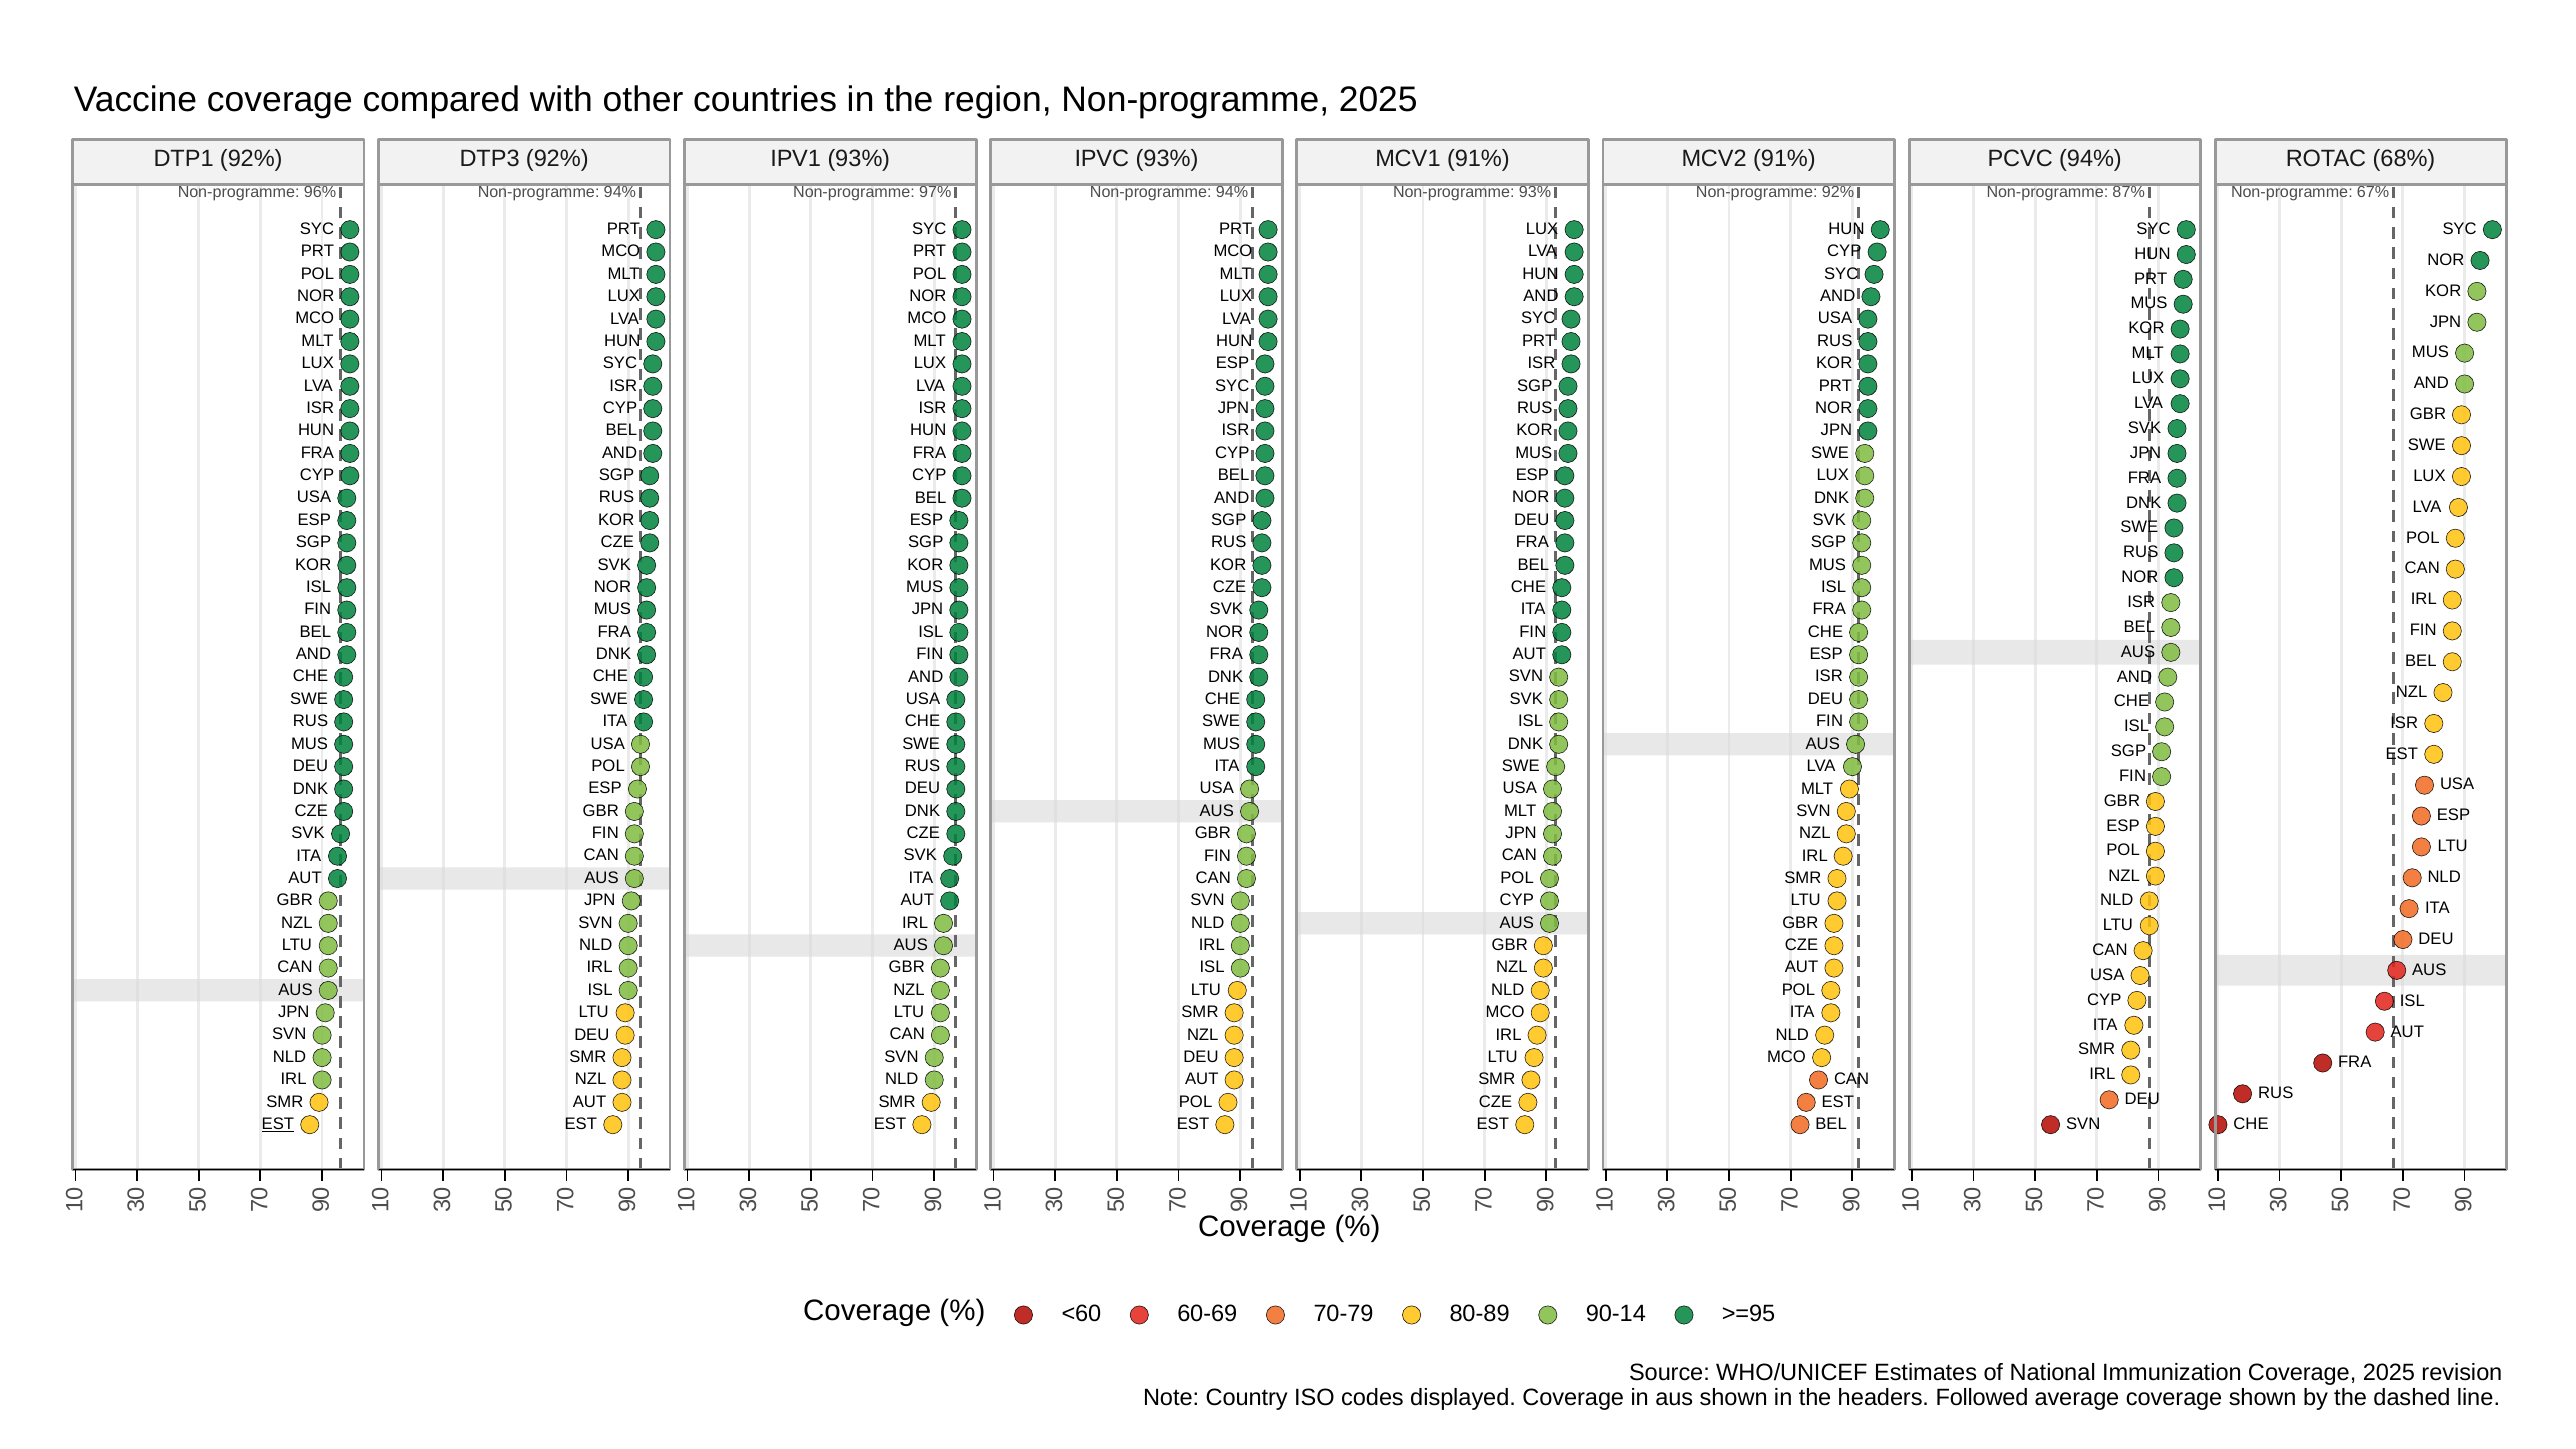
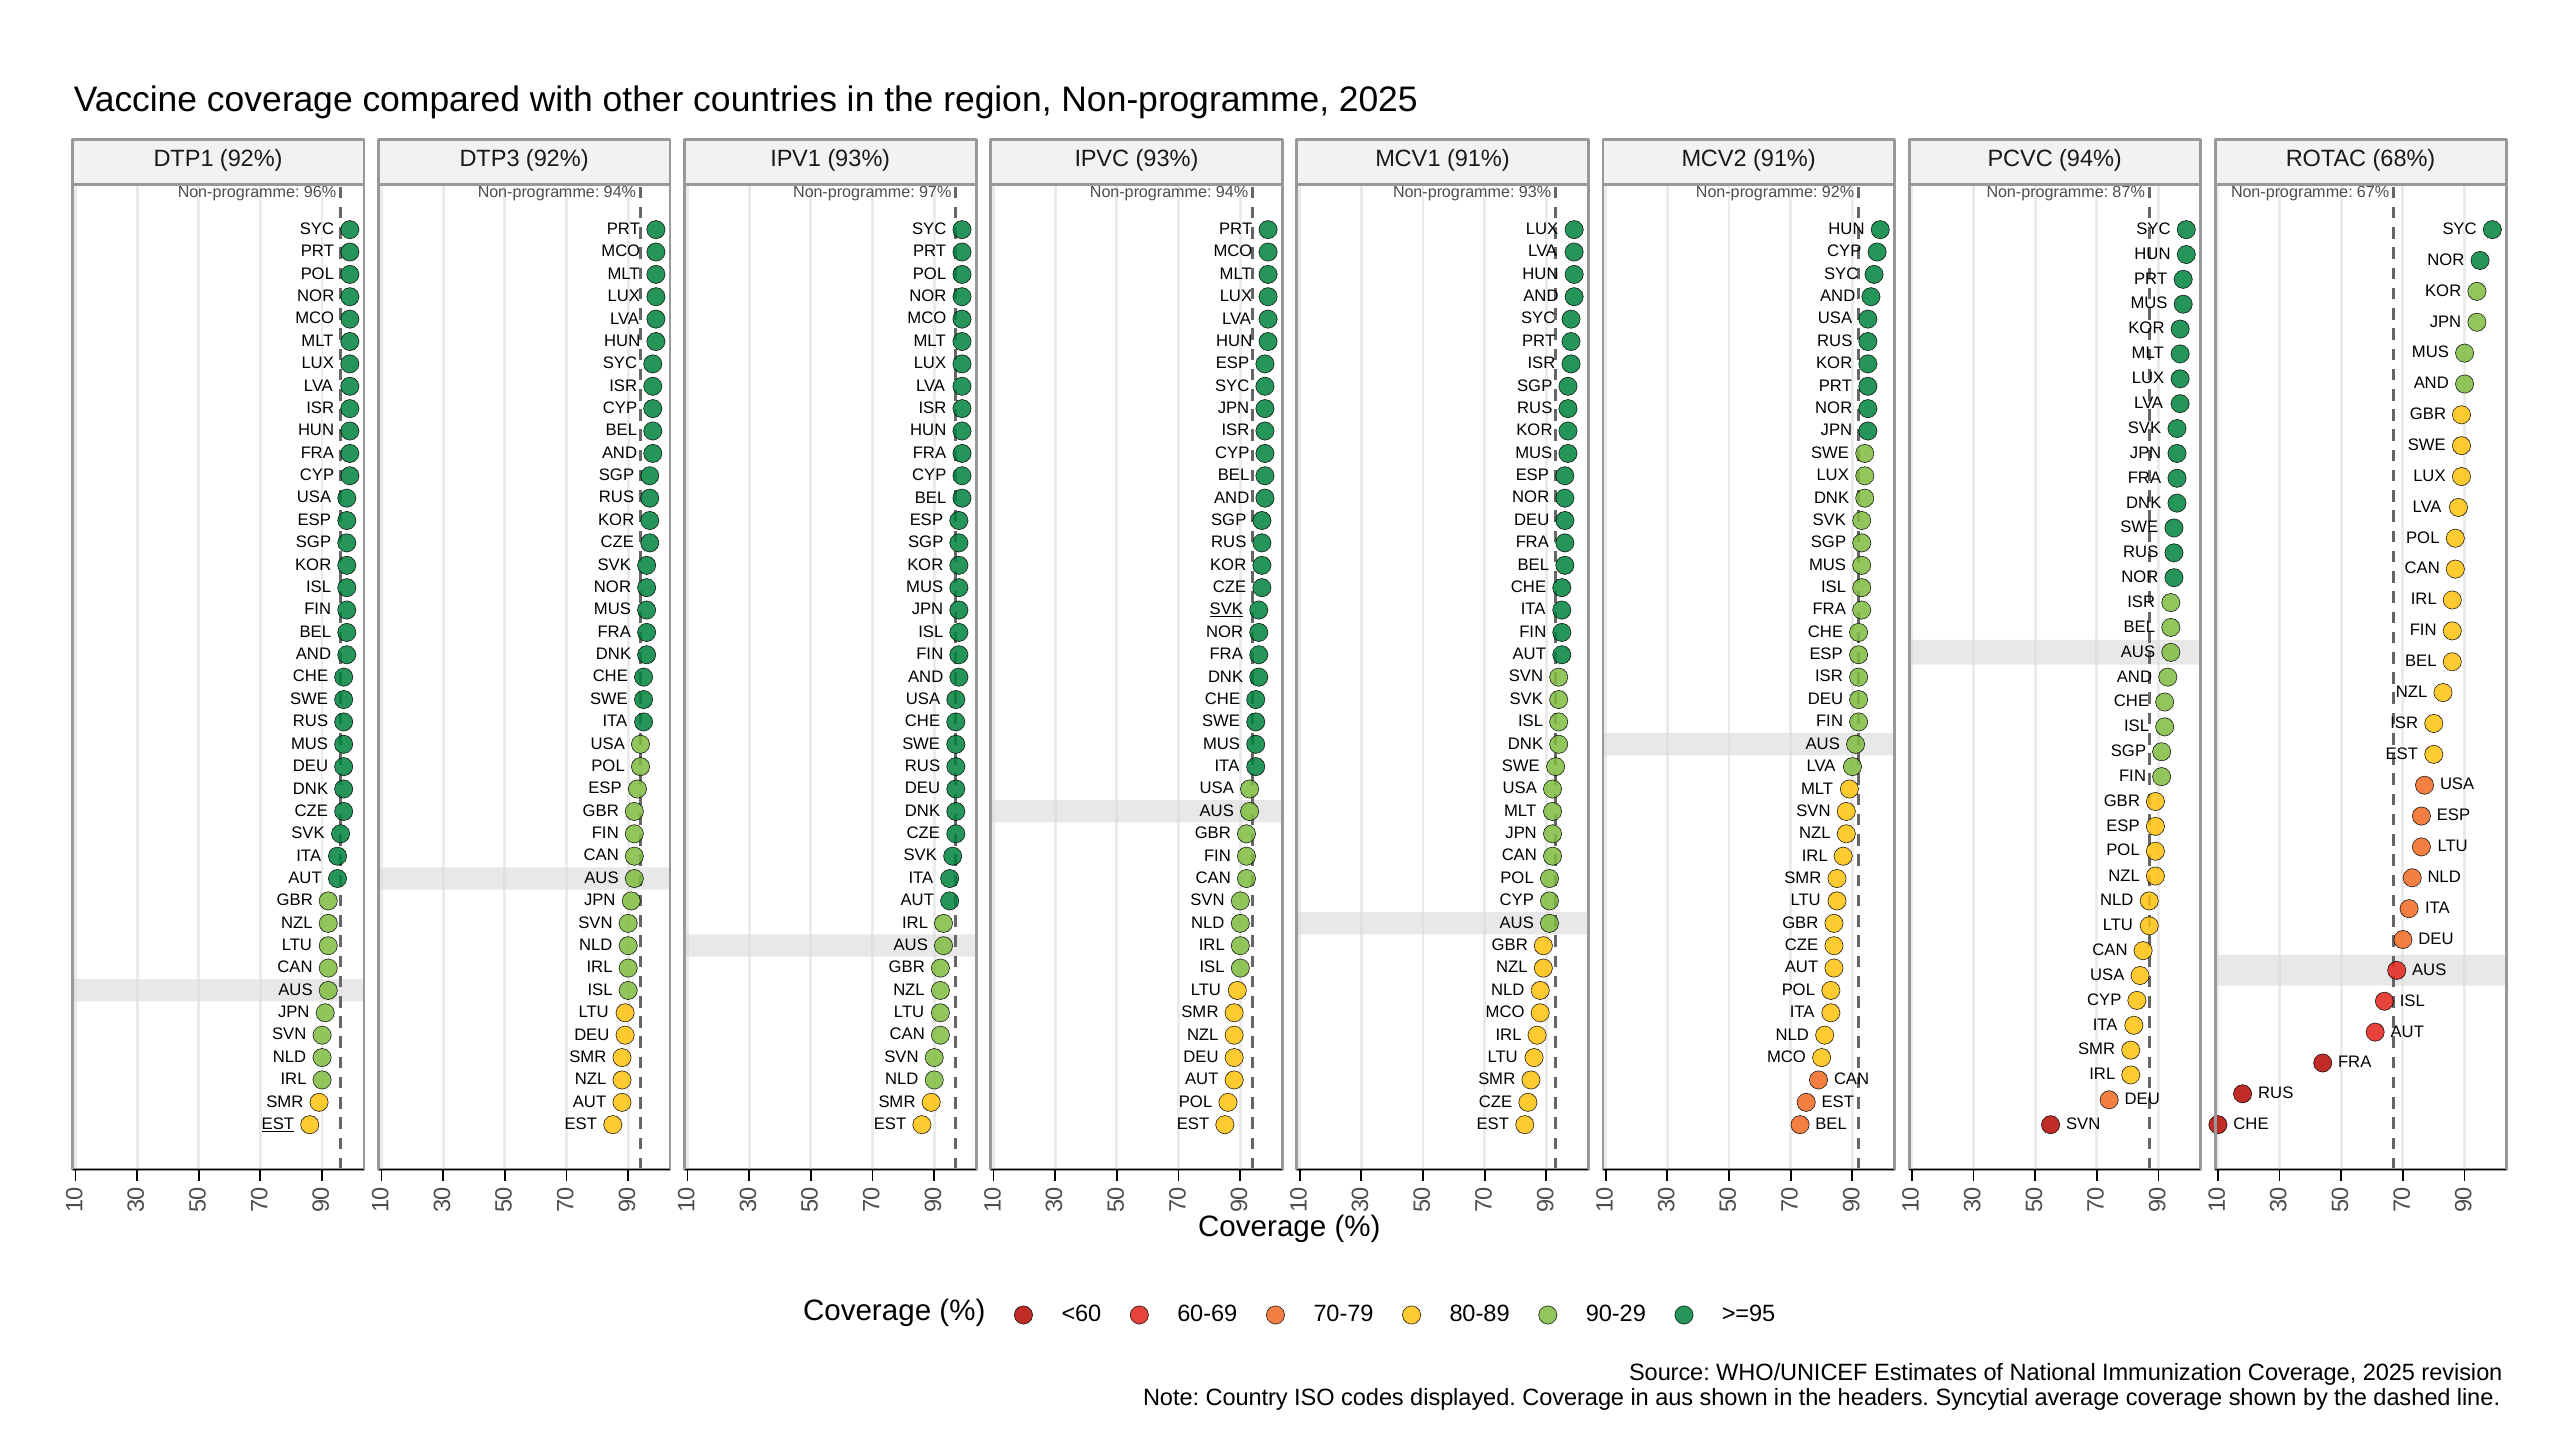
SVK underline: none -> present (1226, 609)
90-14: 90-14 -> 90-29 (1616, 1314)
Followed: Followed -> Syncytial (1982, 1398)
